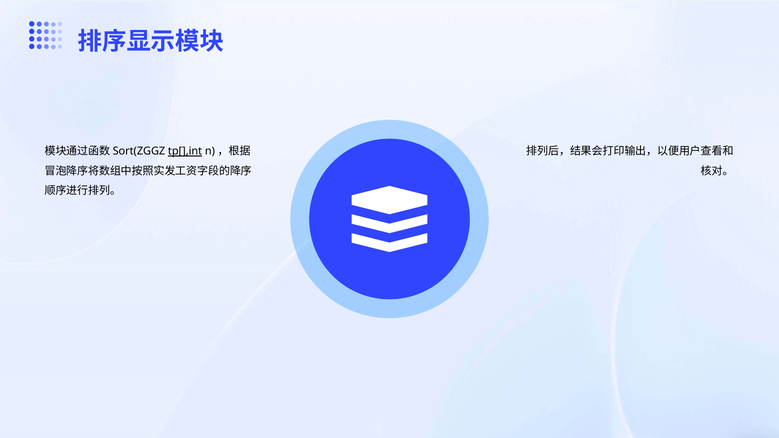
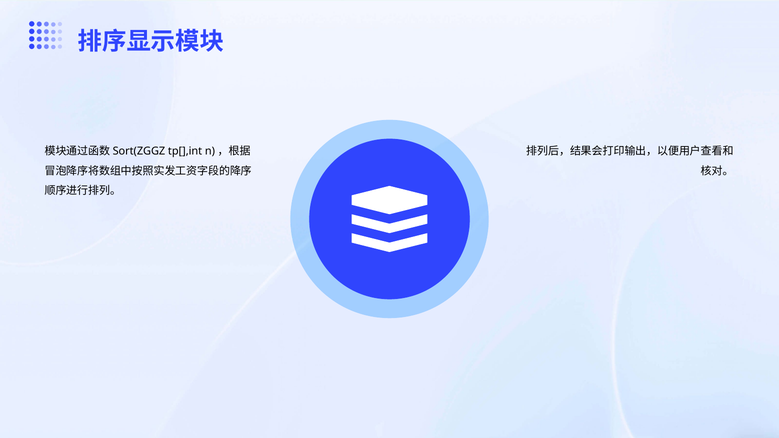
tp[],int underline: present -> none (185, 151)
